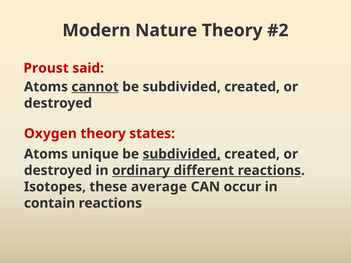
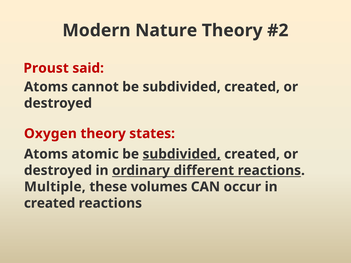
cannot underline: present -> none (95, 87)
unique: unique -> atomic (95, 154)
Isotopes: Isotopes -> Multiple (55, 187)
average: average -> volumes (159, 187)
contain: contain -> created (50, 203)
